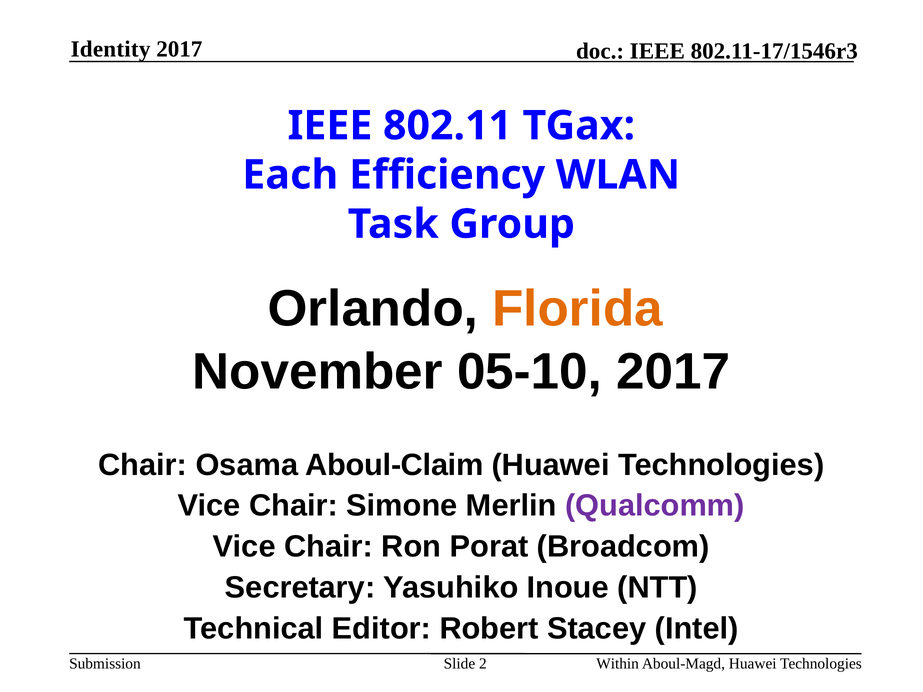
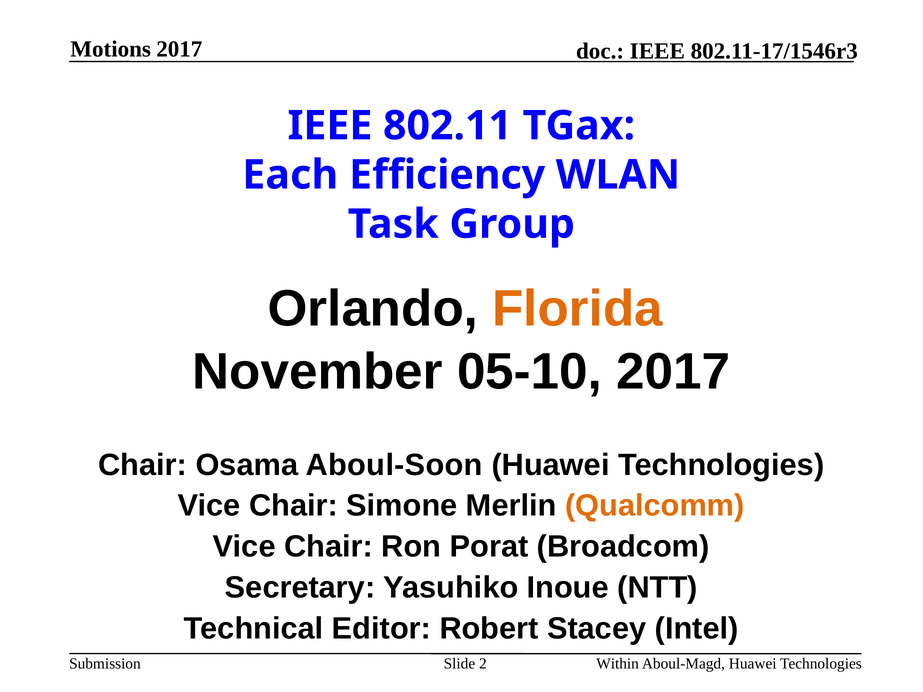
Identity: Identity -> Motions (111, 49)
Aboul-Claim: Aboul-Claim -> Aboul-Soon (394, 465)
Qualcomm colour: purple -> orange (655, 506)
